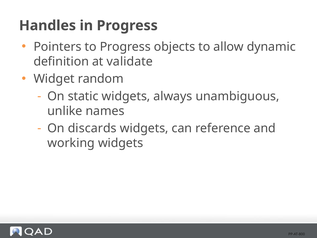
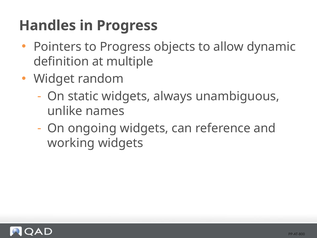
validate: validate -> multiple (130, 62)
discards: discards -> ongoing (92, 128)
